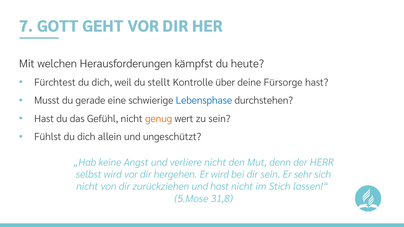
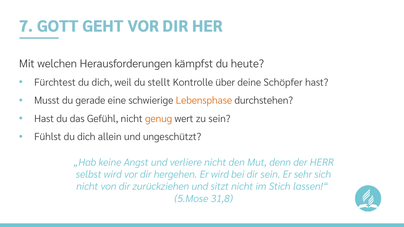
Fürsorge: Fürsorge -> Schöpfer (283, 83)
Lebensphase colour: blue -> orange (204, 101)
und hast: hast -> sitzt (220, 187)
